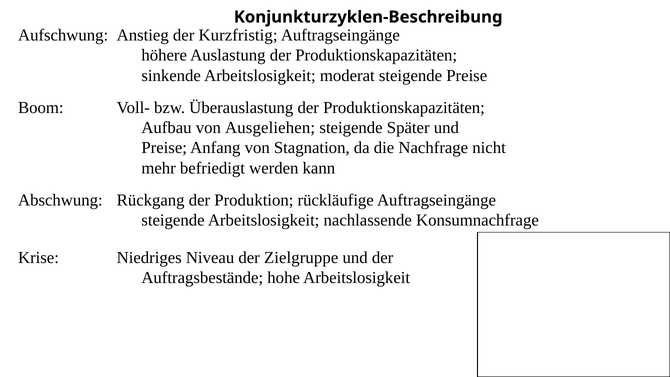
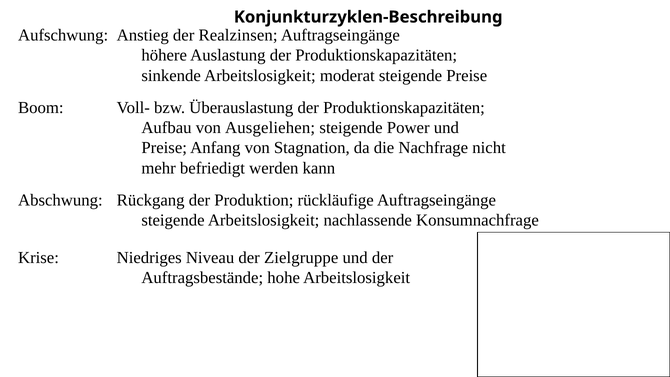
Kurzfristig: Kurzfristig -> Realzinsen (238, 35)
Später: Später -> Power (408, 128)
